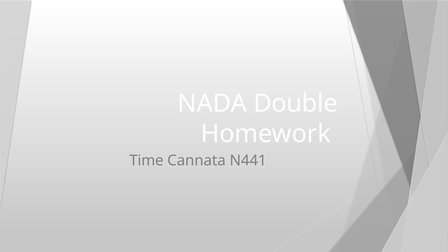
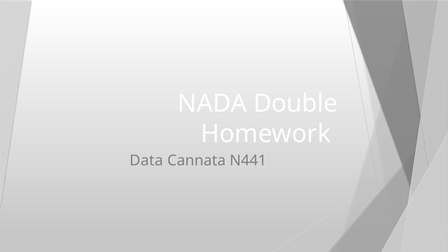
Time: Time -> Data (146, 161)
